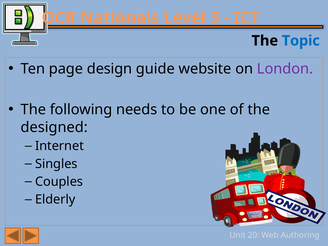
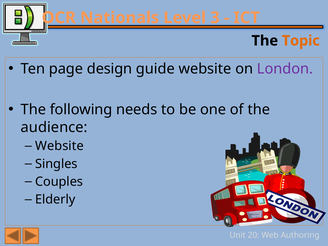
Topic colour: blue -> orange (301, 41)
designed: designed -> audience (54, 127)
Internet: Internet -> Website (59, 146)
